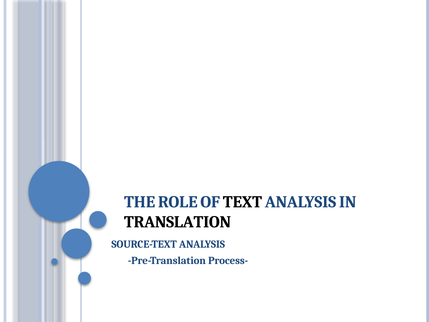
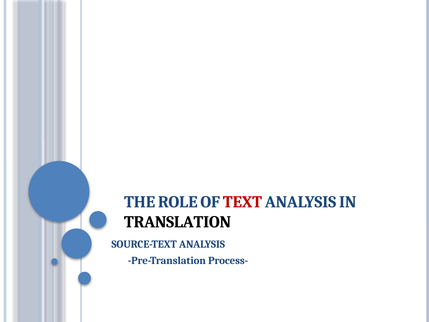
TEXT colour: black -> red (242, 202)
